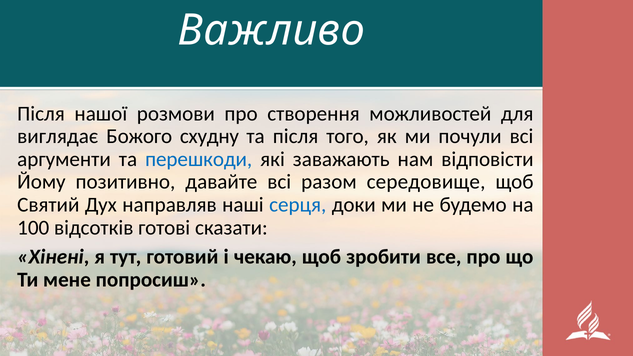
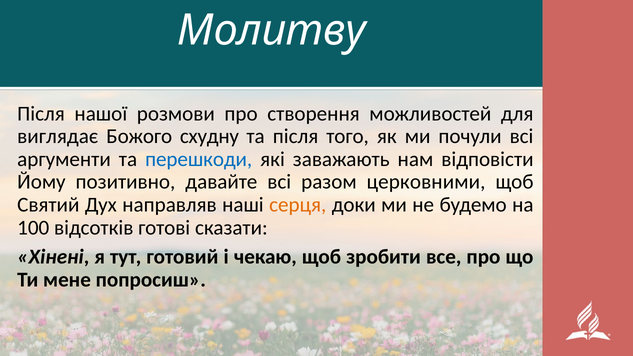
Важливо: Важливо -> Молитву (272, 30)
середовище: середовище -> церковними (426, 182)
серця colour: blue -> orange (298, 205)
